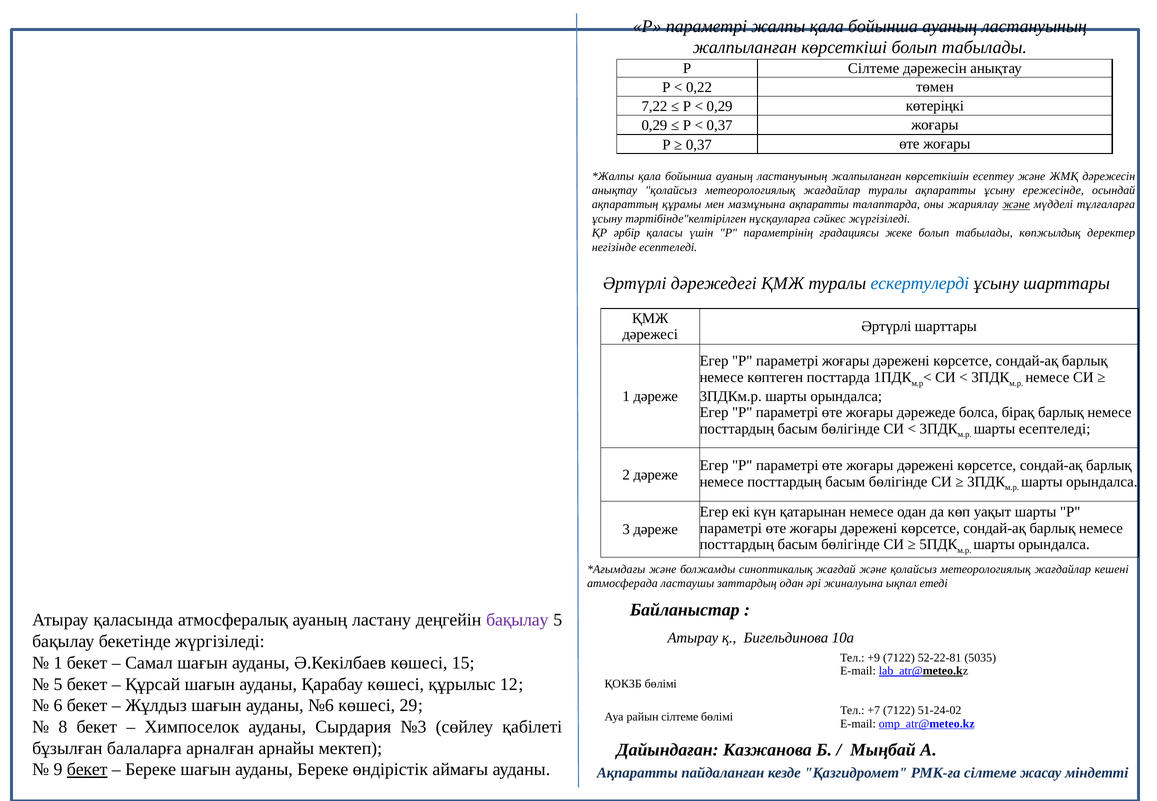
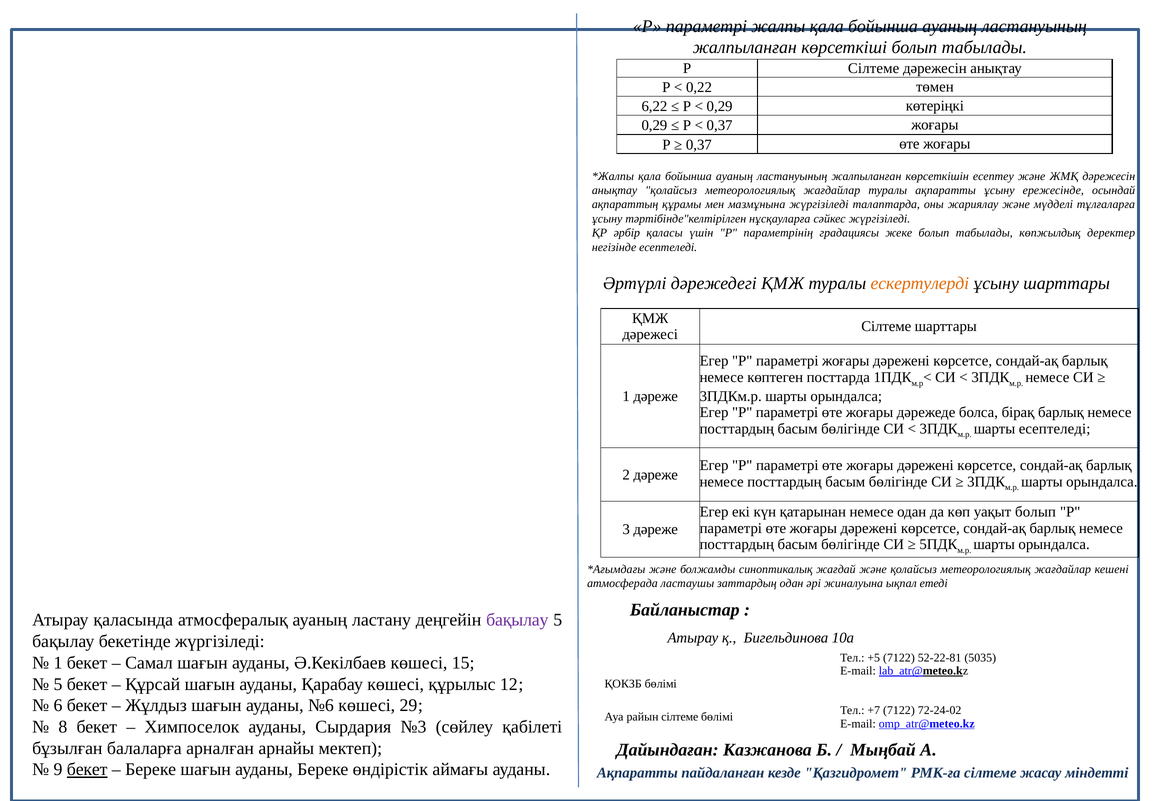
7,22: 7,22 -> 6,22 (654, 106)
мазмұнына ақпаратты: ақпаратты -> жүргізіледі (819, 205)
және underline: present -> none (1016, 205)
ескертулерді colour: blue -> orange (920, 284)
Әртүрлі: Әртүрлі -> Сілтеме (886, 326)
уақыт шарты: шарты -> болып (1035, 512)
+9: +9 -> +5 (874, 658)
51-24-02: 51-24-02 -> 72-24-02 (940, 710)
